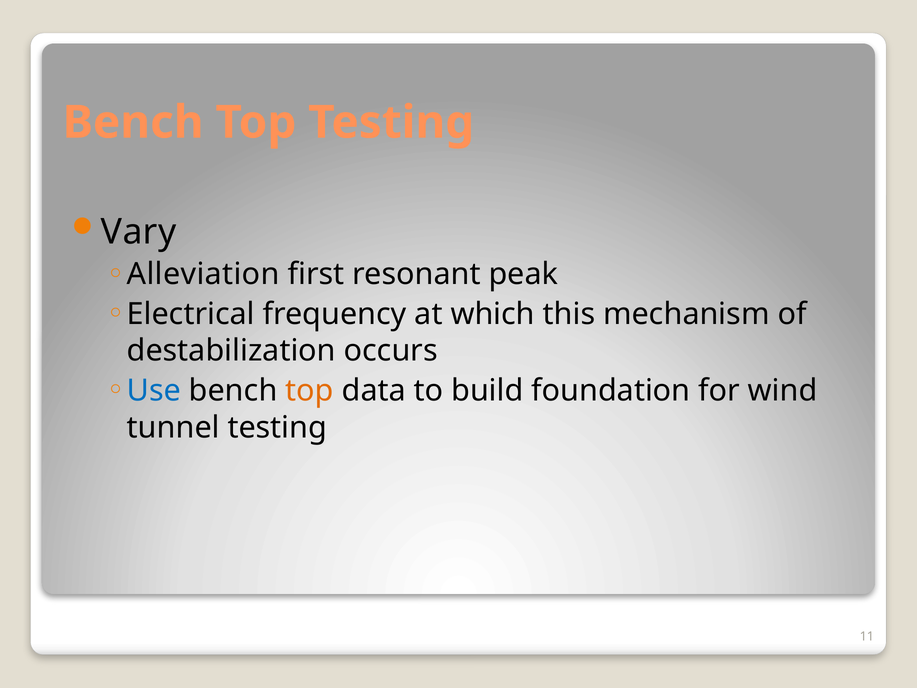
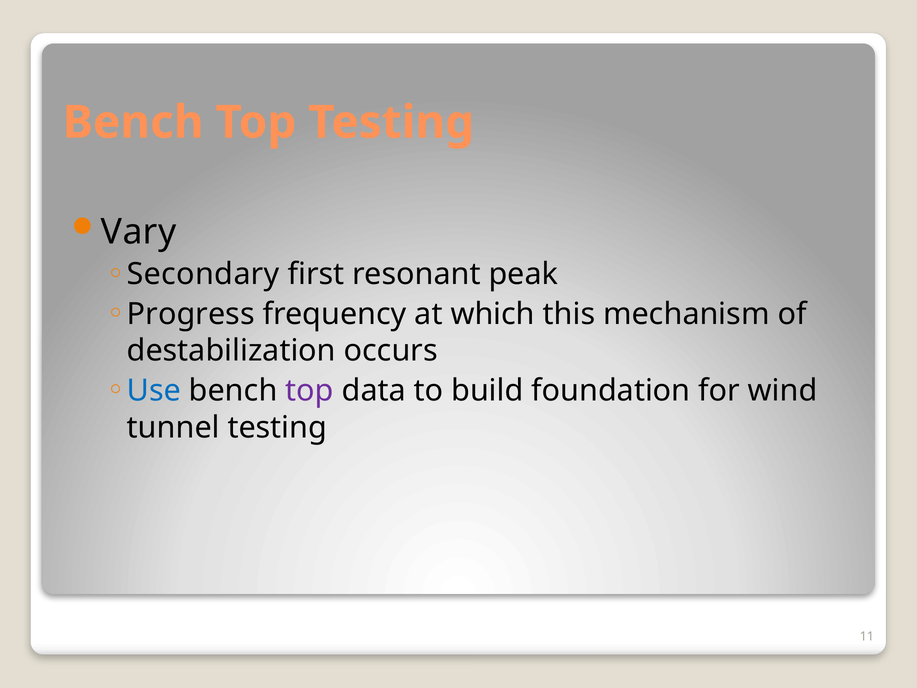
Alleviation: Alleviation -> Secondary (203, 274)
Electrical: Electrical -> Progress (191, 314)
top colour: orange -> purple (310, 391)
